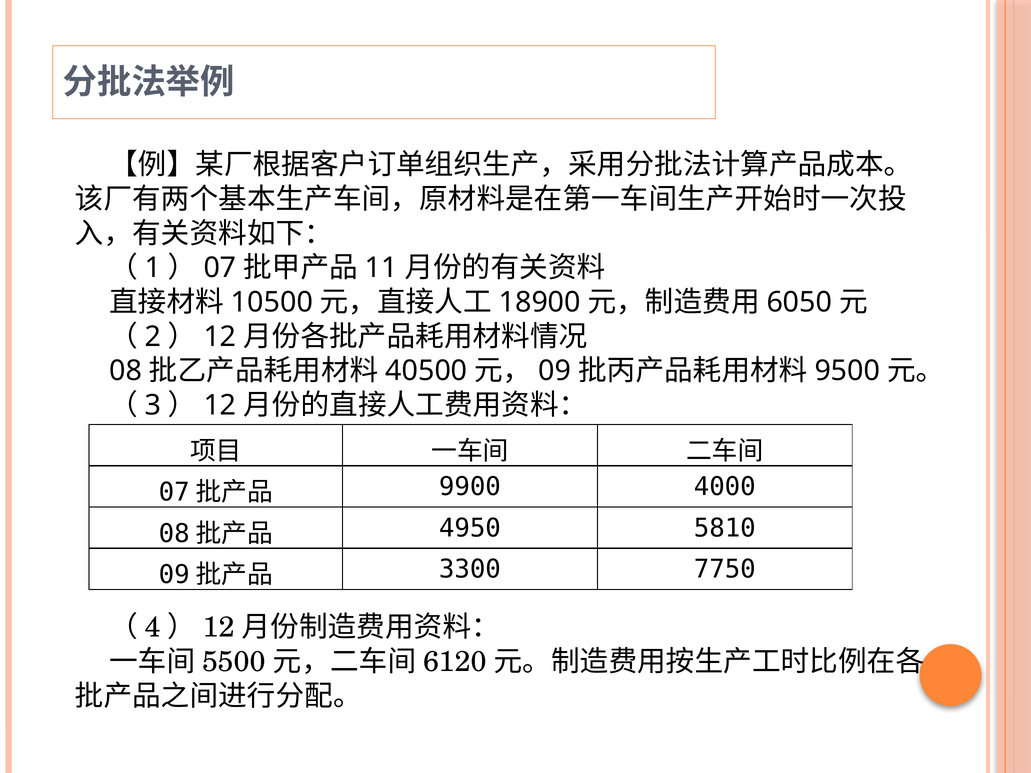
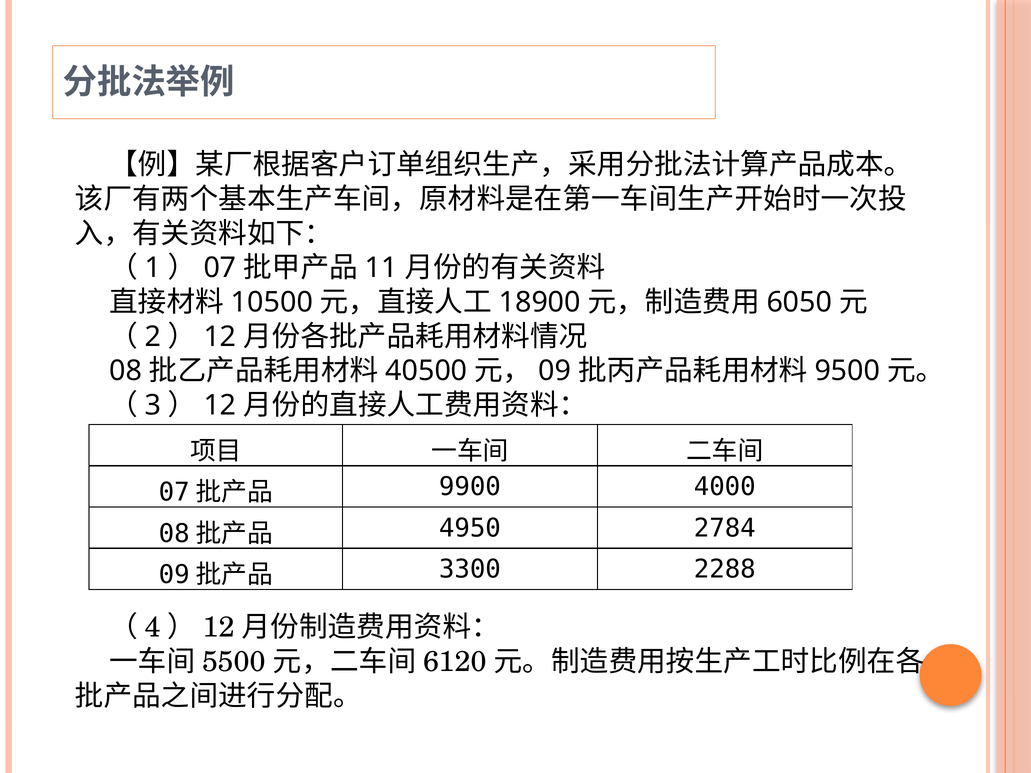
5810: 5810 -> 2784 (725, 528)
7750: 7750 -> 2288 (725, 570)
